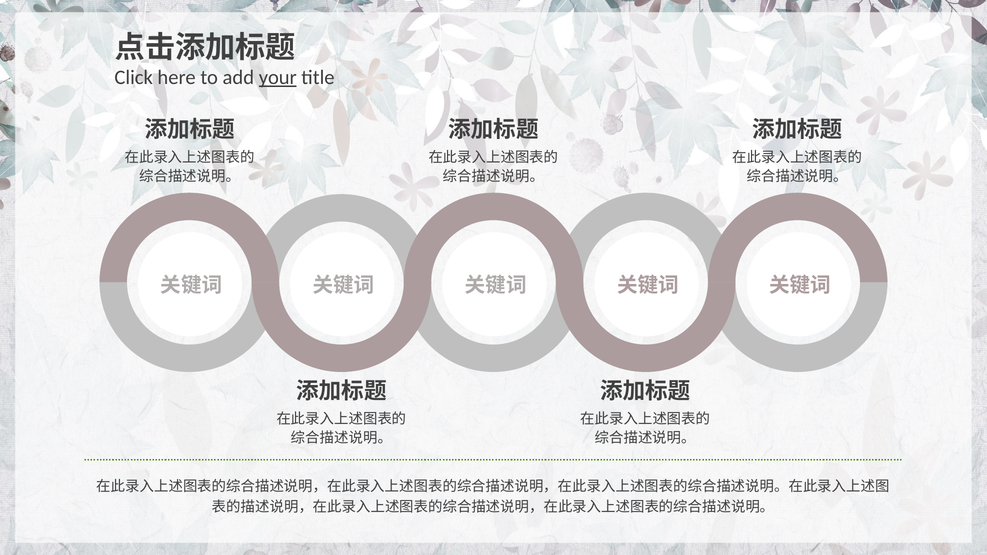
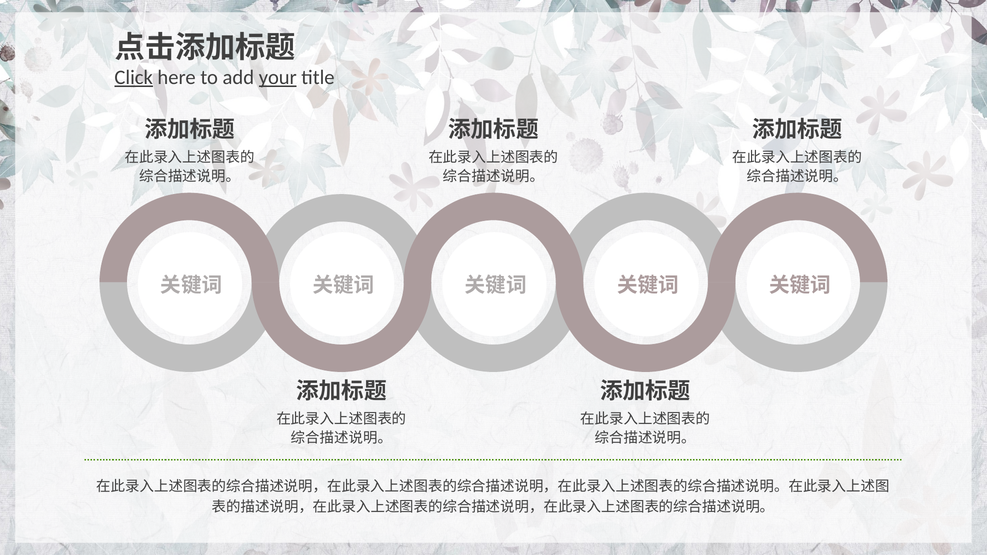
Click underline: none -> present (134, 77)
